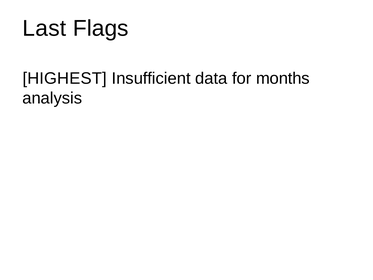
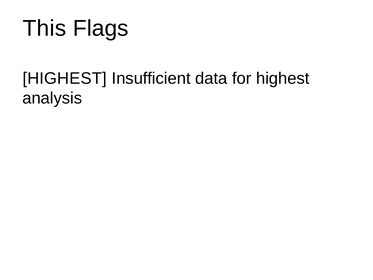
Last: Last -> This (44, 28)
for months: months -> highest (283, 78)
